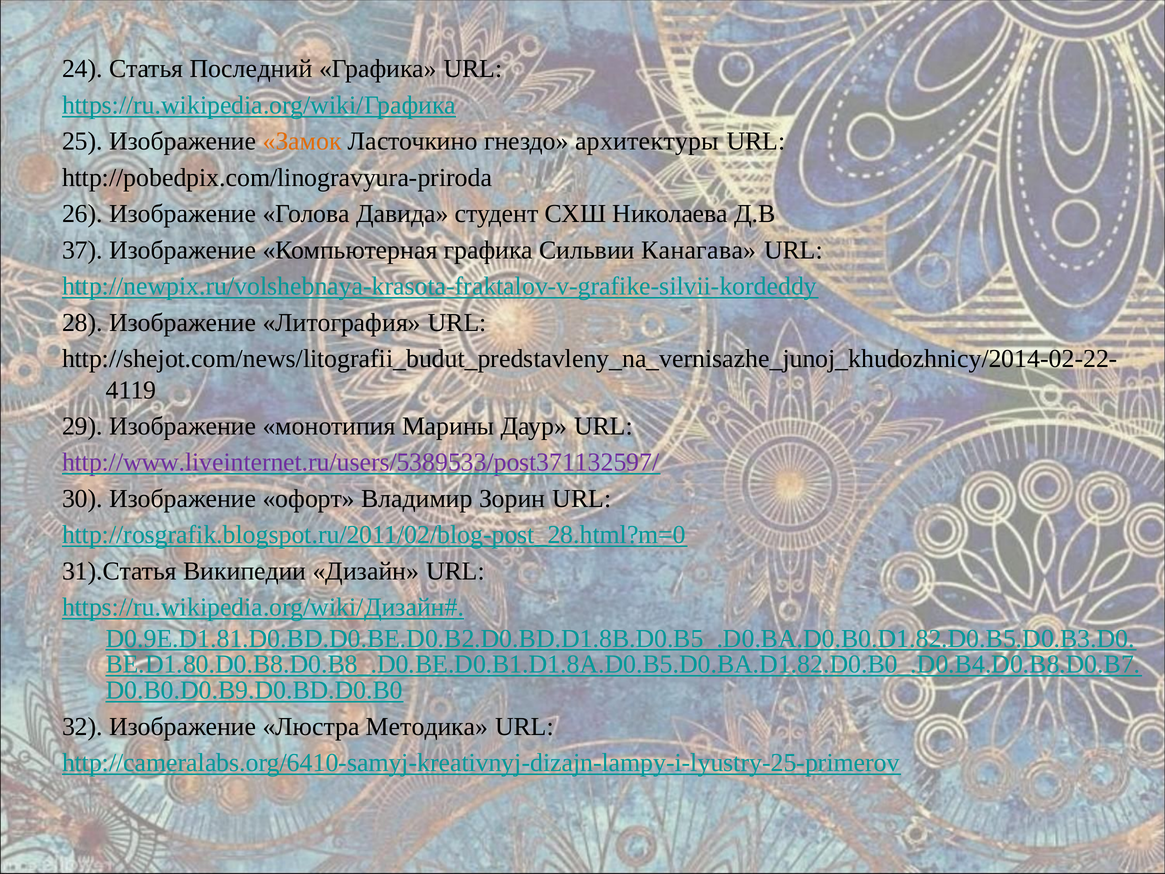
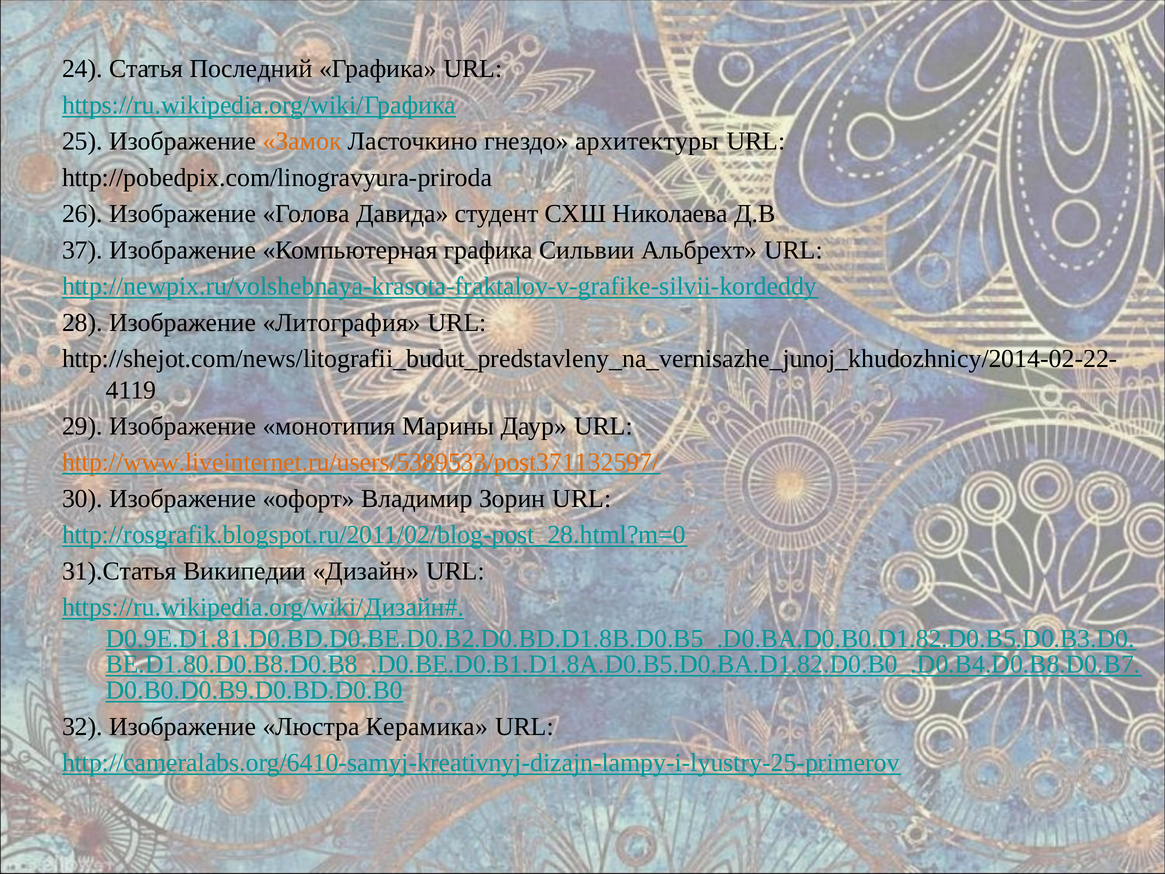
Канагава: Канагава -> Альбрехт (699, 250)
http://www.liveinternet.ru/users/5389533/post371132597/ colour: purple -> orange (361, 462)
Методика: Методика -> Керамика (427, 726)
